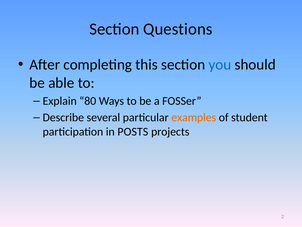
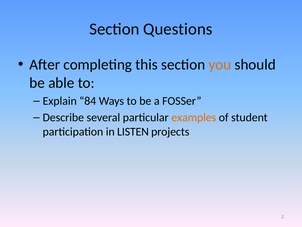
you colour: blue -> orange (220, 64)
80: 80 -> 84 (88, 101)
POSTS: POSTS -> LISTEN (133, 131)
